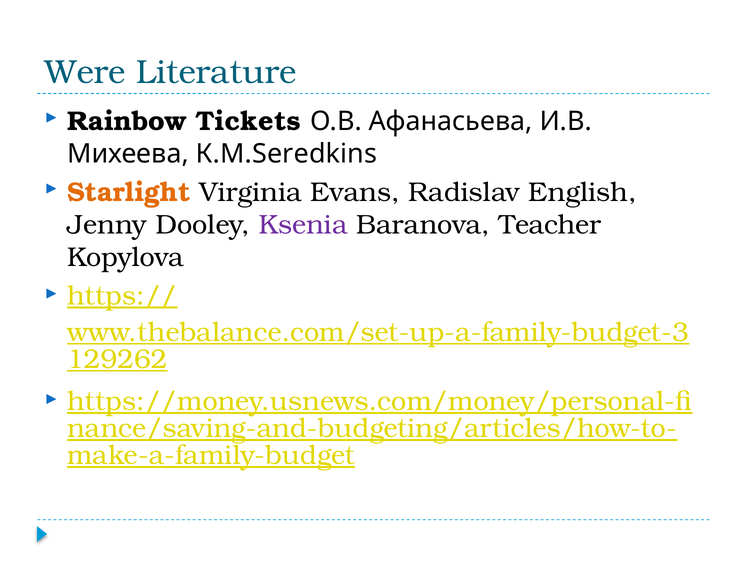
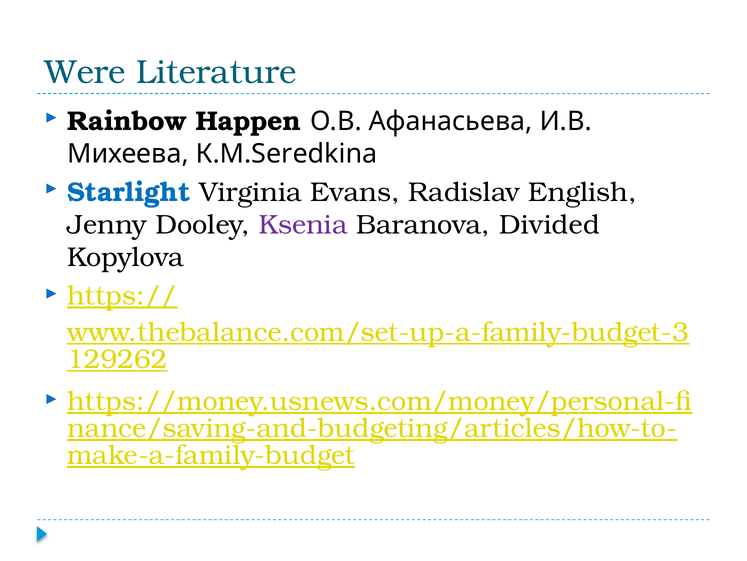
Tickets: Tickets -> Happen (248, 121)
К.М.Seredkins: К.М.Seredkins -> К.М.Seredkina (287, 154)
Starlight colour: orange -> blue (129, 192)
Teacher: Teacher -> Divided (550, 225)
